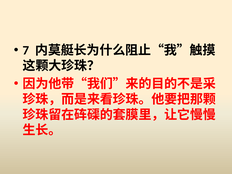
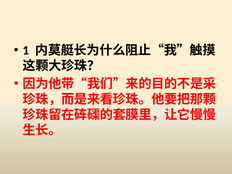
7: 7 -> 1 (26, 50)
